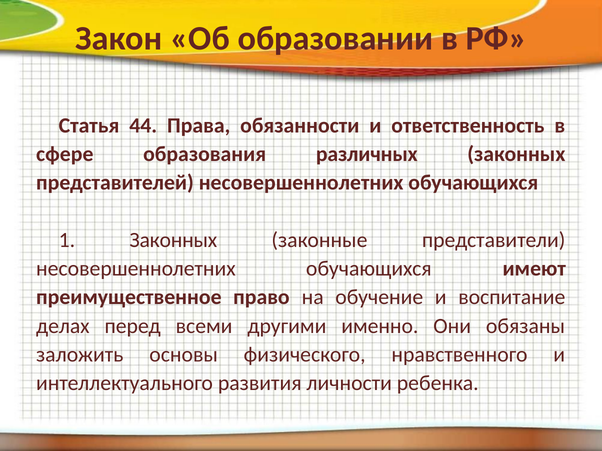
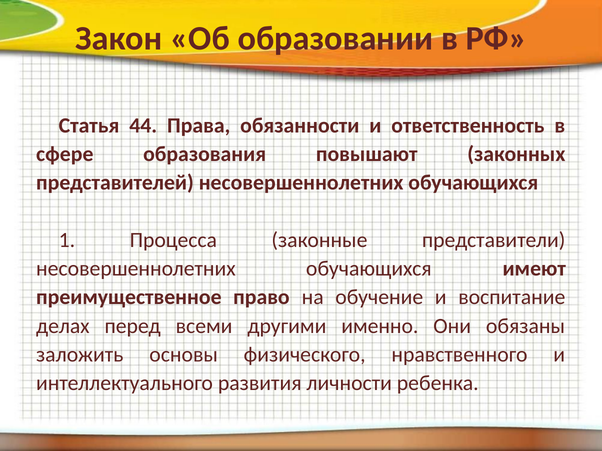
различных: различных -> повышают (367, 154)
1 Законных: Законных -> Процесса (173, 240)
